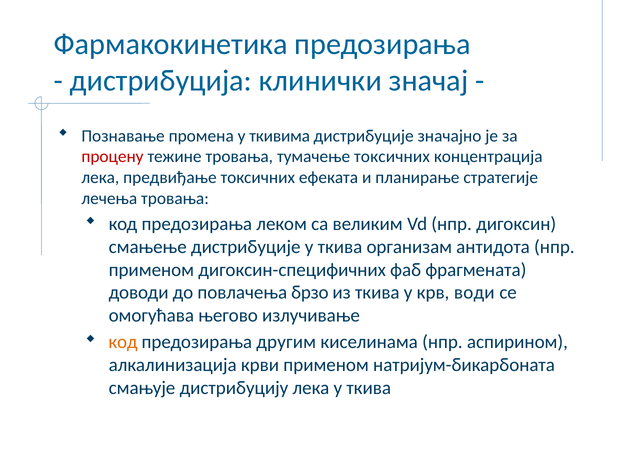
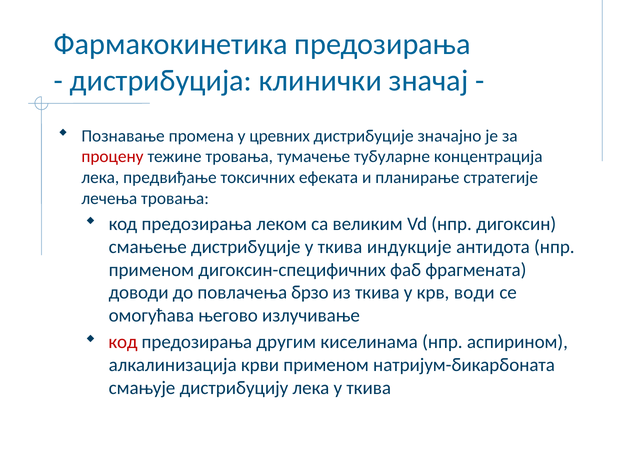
ткивима: ткивима -> цревних (280, 136)
тумачење токсичних: токсичних -> тубуларне (392, 156)
организам: организам -> индукције (409, 246)
код colour: orange -> red (123, 342)
